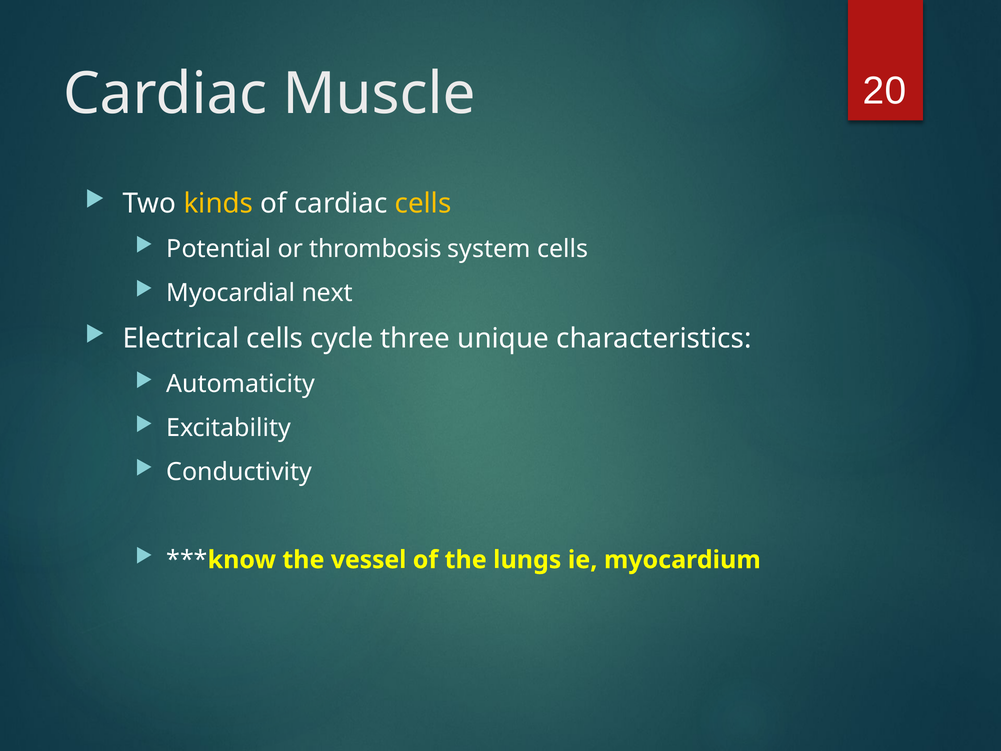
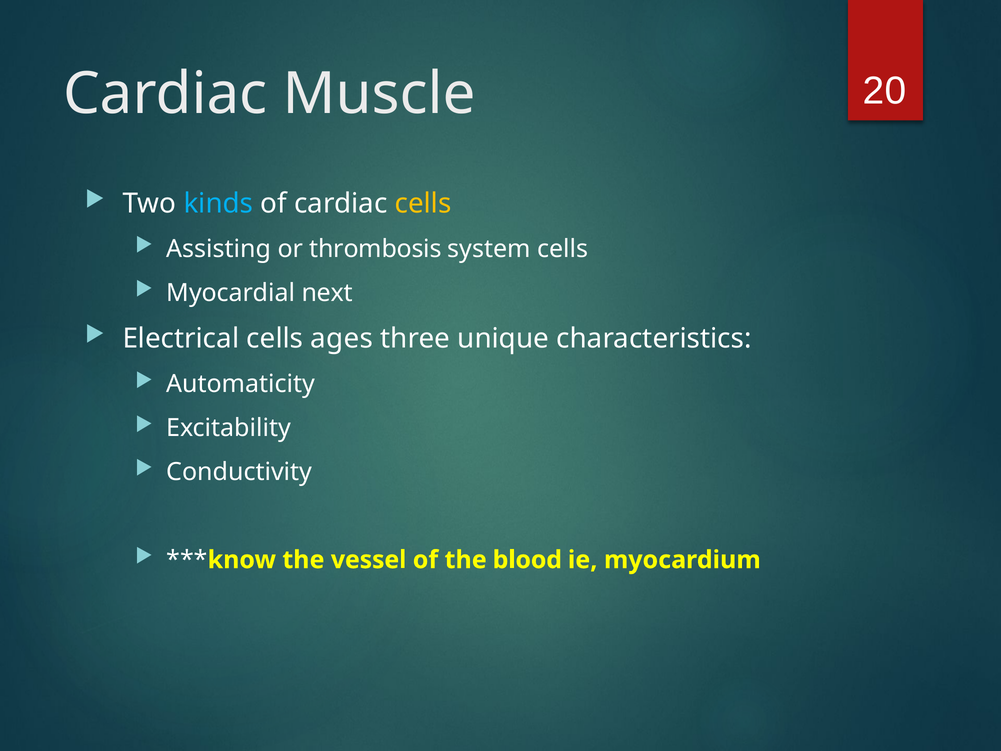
kinds colour: yellow -> light blue (218, 203)
Potential: Potential -> Assisting (219, 249)
cycle: cycle -> ages (342, 339)
lungs: lungs -> blood (527, 560)
